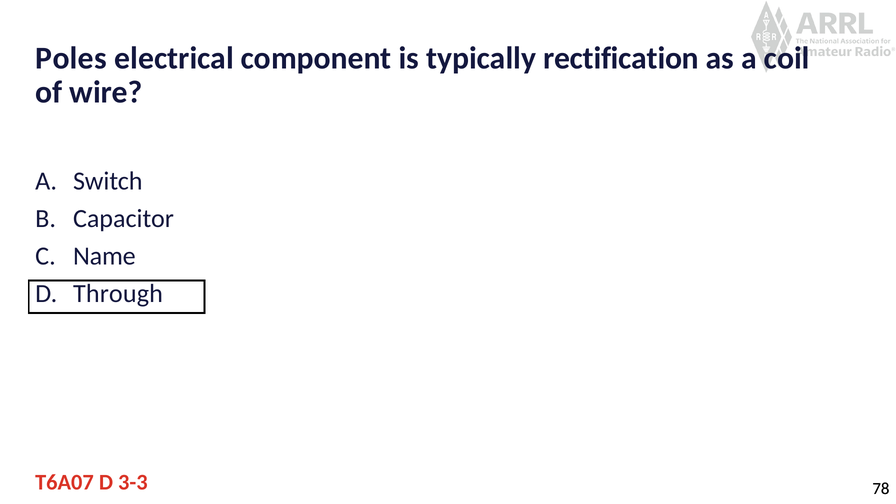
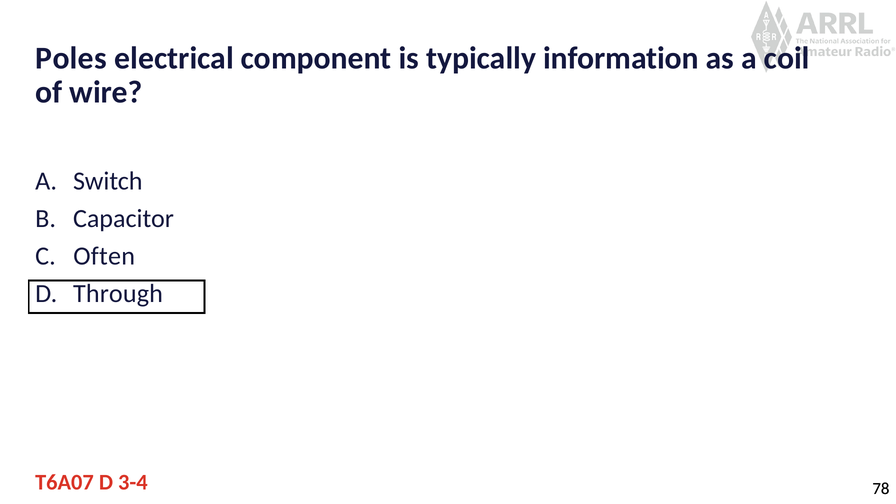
rectification: rectification -> information (621, 58)
Name: Name -> Often (104, 256)
3-3: 3-3 -> 3-4 (133, 483)
